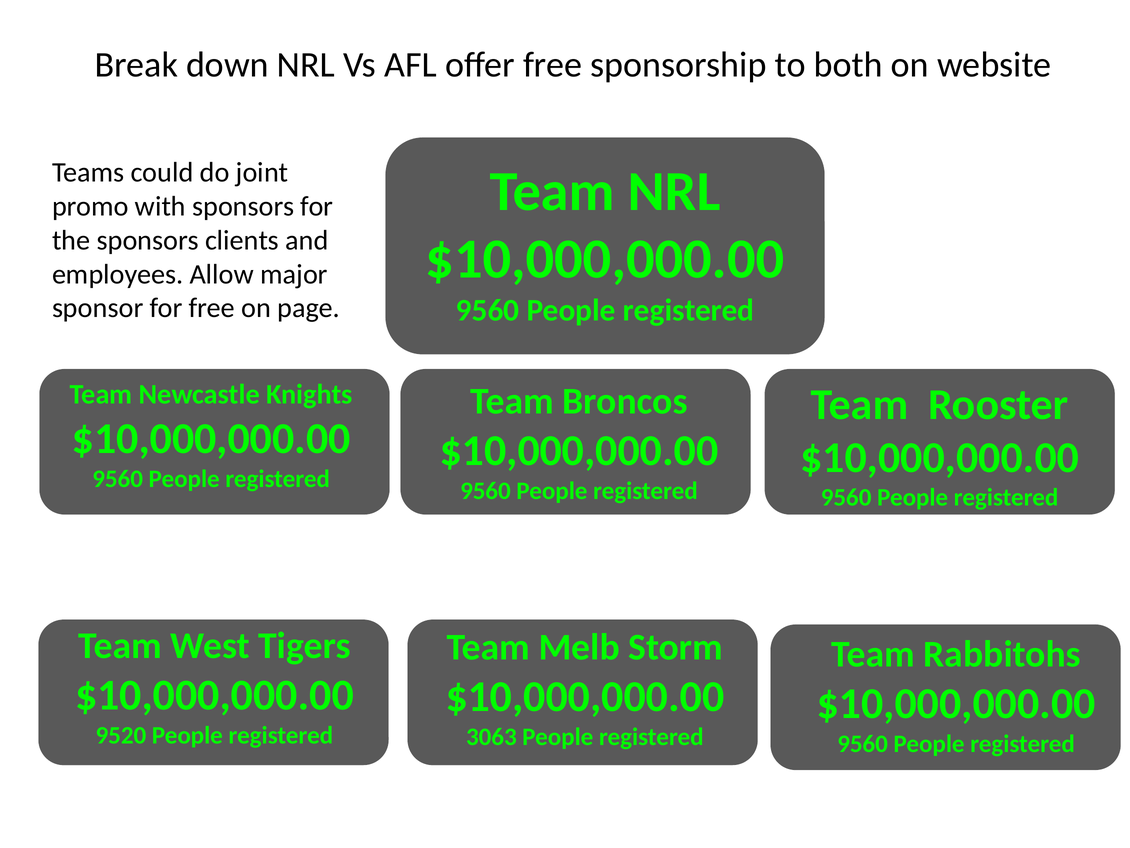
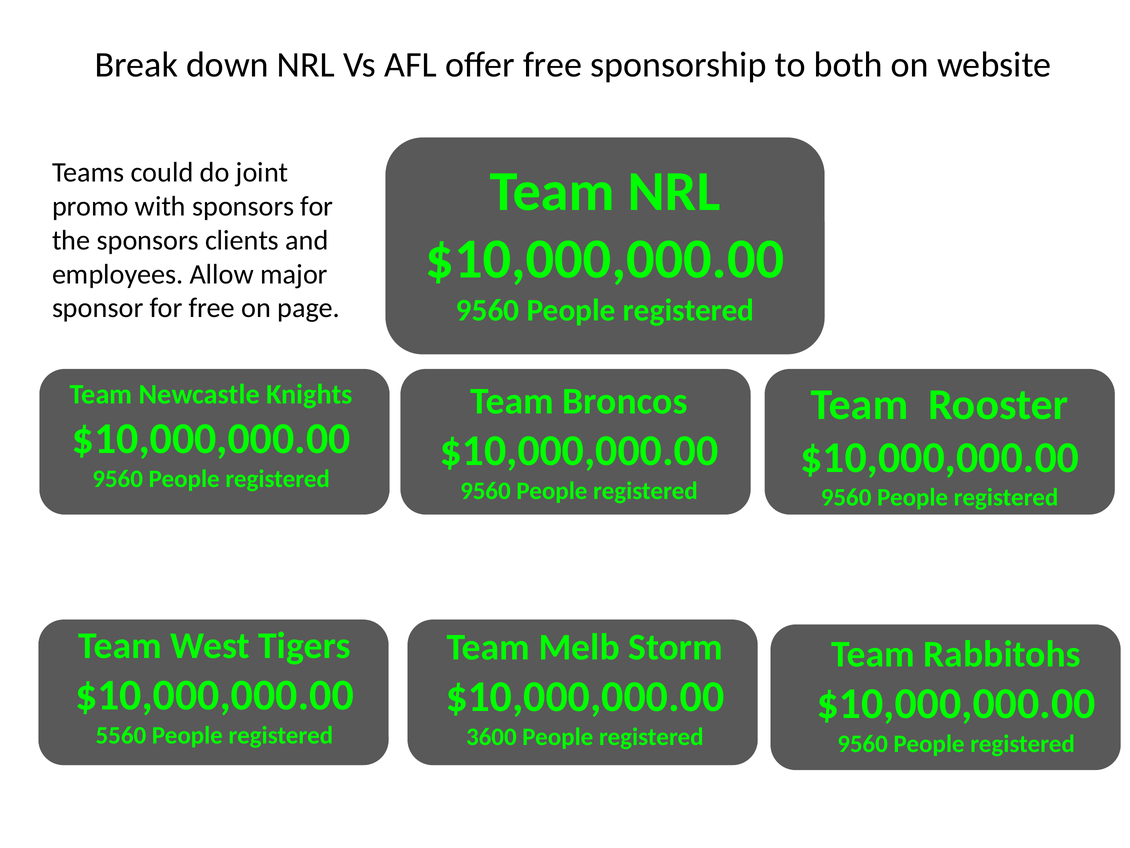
9520: 9520 -> 5560 (121, 735)
3063: 3063 -> 3600 (491, 736)
